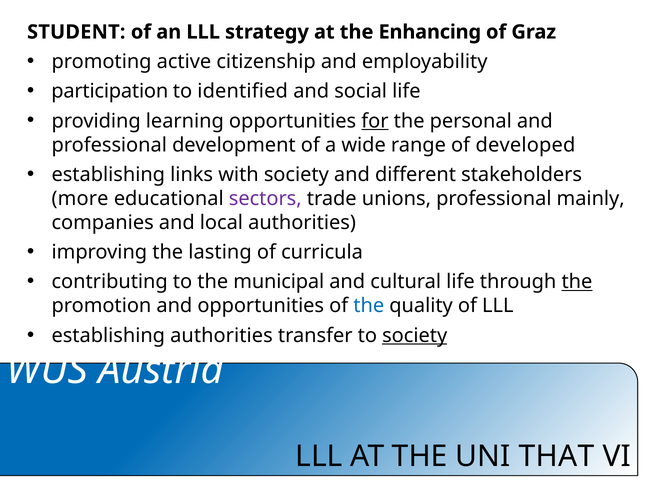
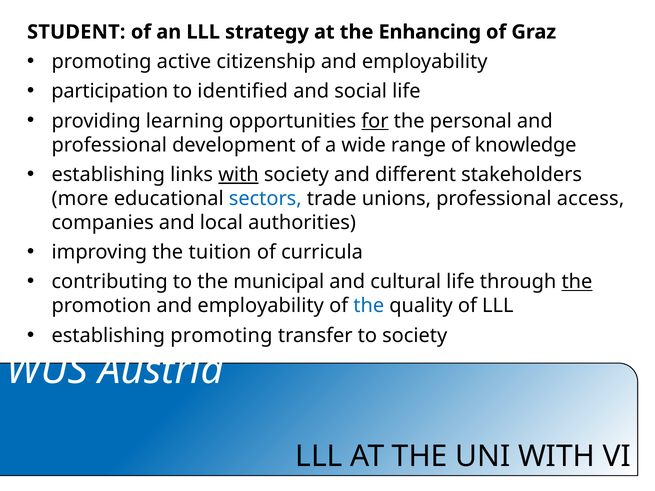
developed: developed -> knowledge (526, 145)
with underline: none -> present (238, 175)
sectors colour: purple -> blue (265, 199)
mainly: mainly -> access (591, 199)
lasting: lasting -> tuition (220, 252)
promotion and opportunities: opportunities -> employability (261, 306)
establishing authorities: authorities -> promoting (221, 336)
society underline: present -> none (415, 336)
UNI THAT: THAT -> WITH (557, 457)
